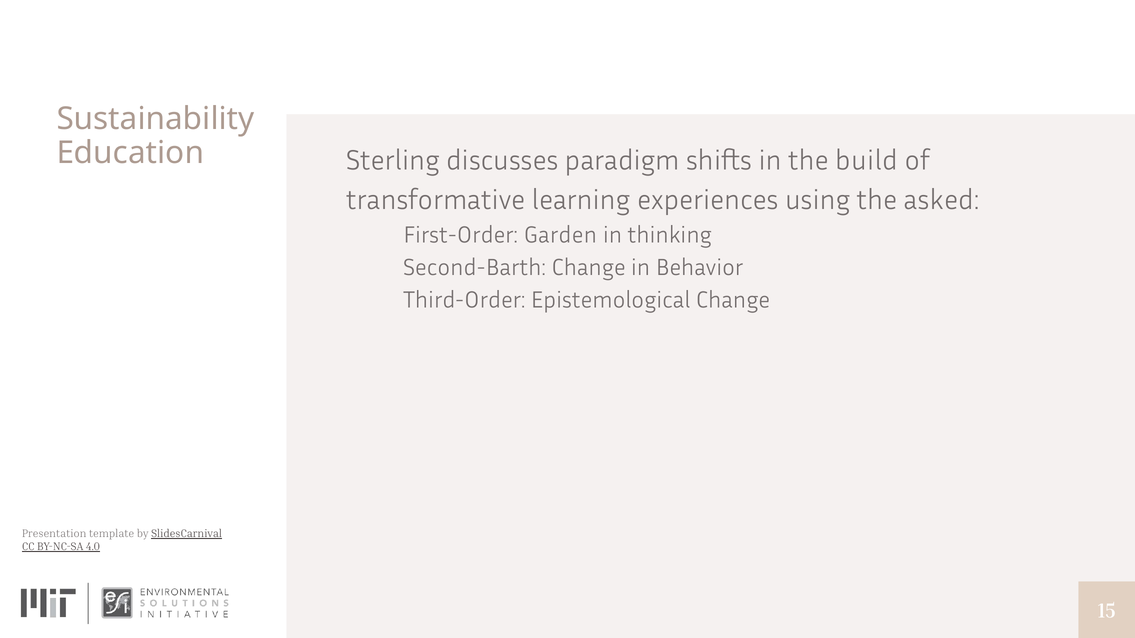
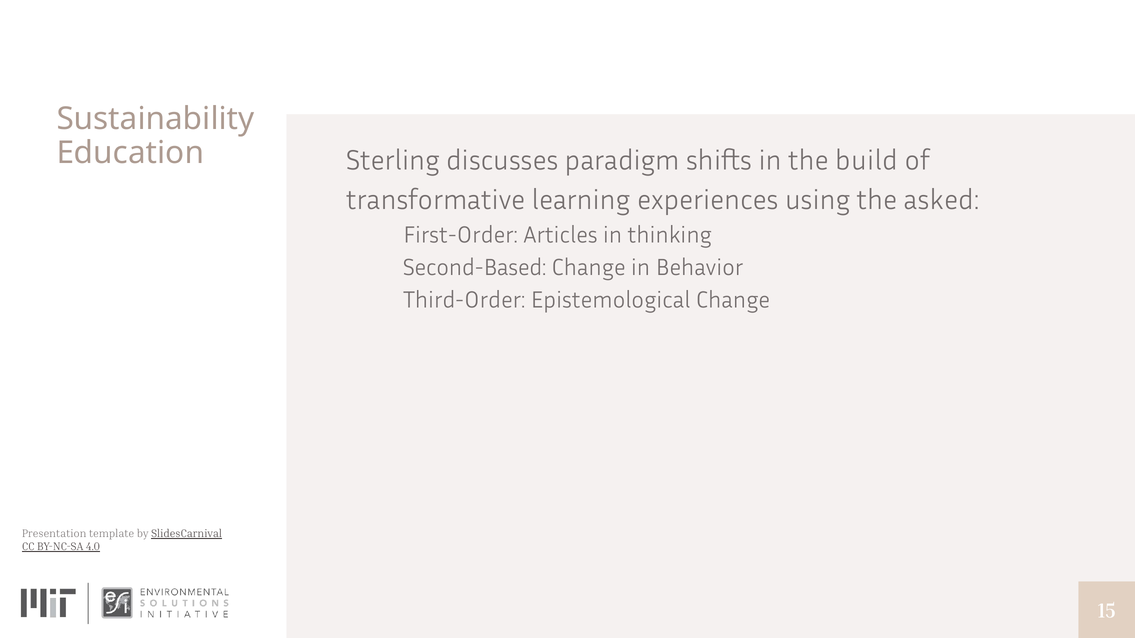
Garden: Garden -> Articles (560, 235)
Second-Barth: Second-Barth -> Second-Based (475, 268)
